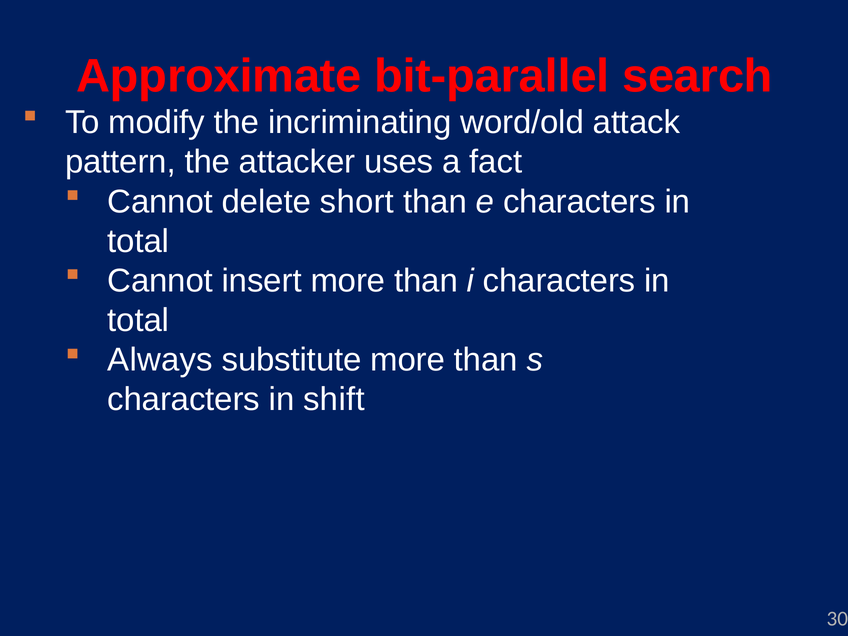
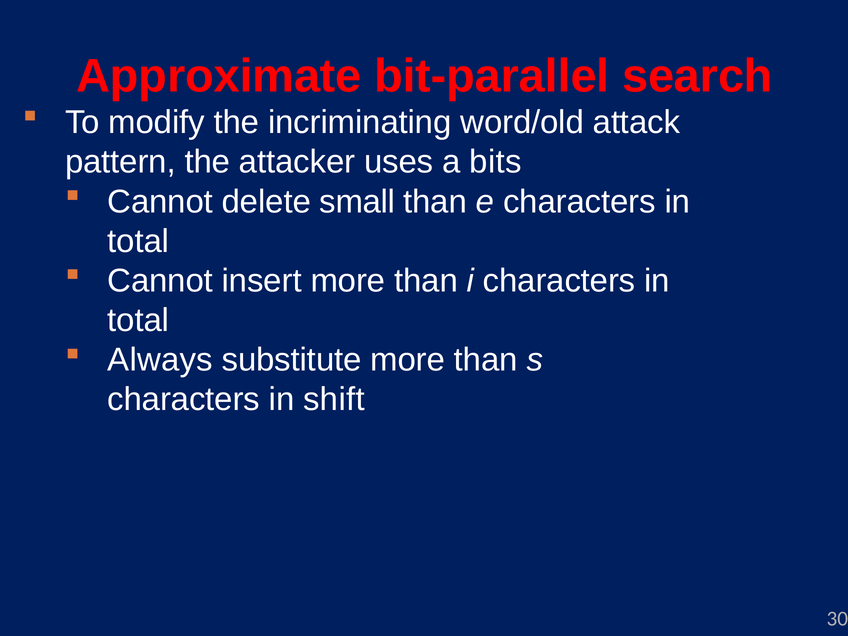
fact: fact -> bits (496, 162)
short: short -> small (357, 202)
